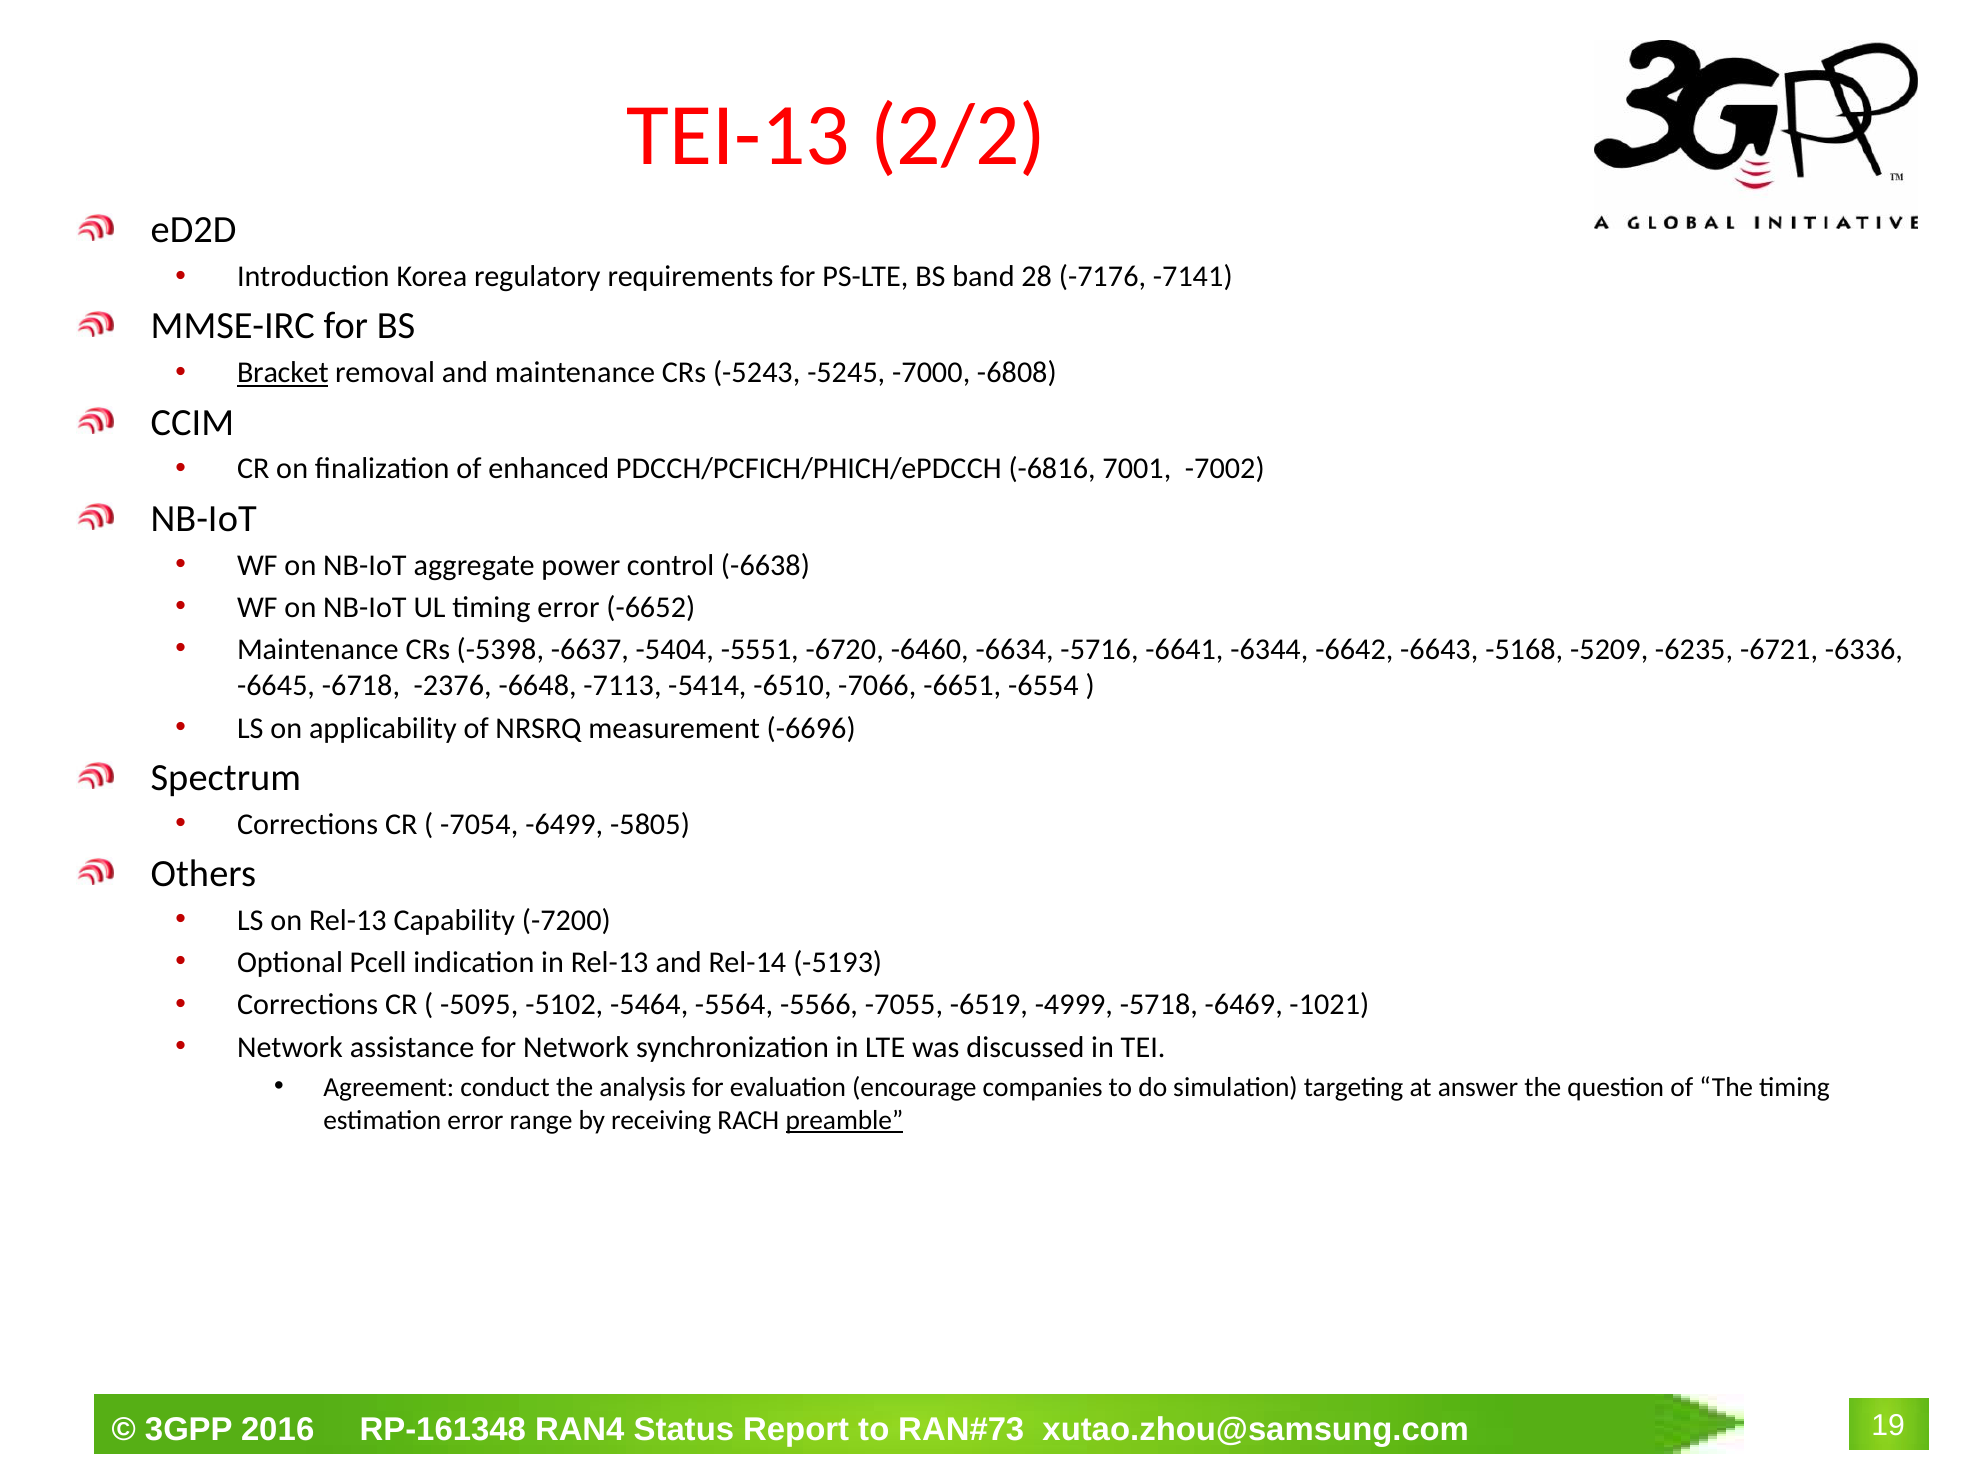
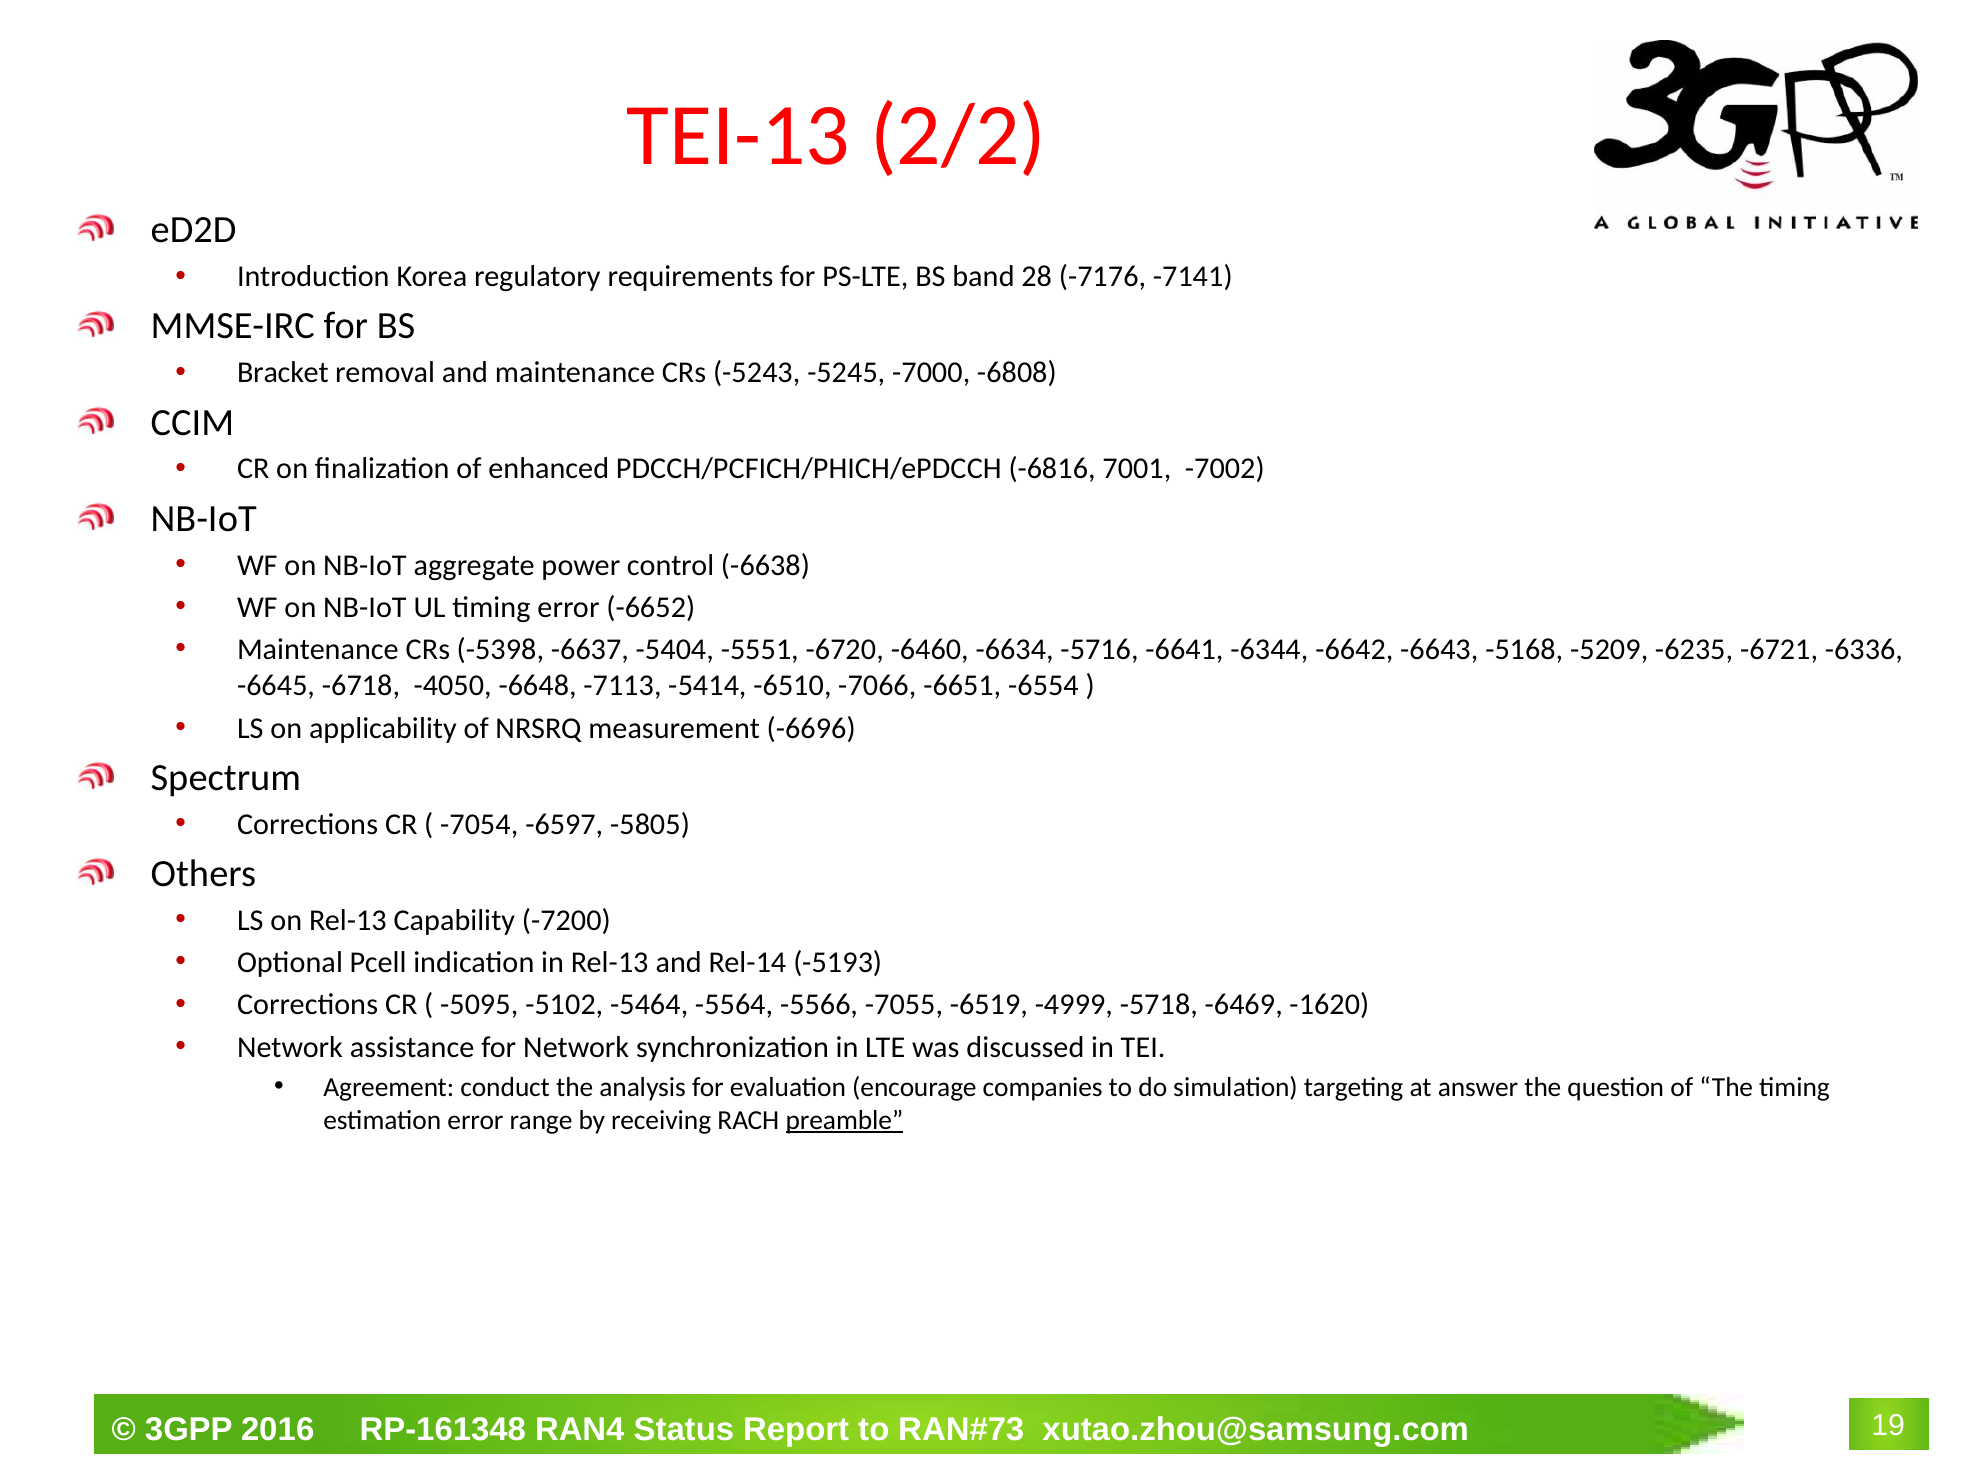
Bracket underline: present -> none (283, 373)
-2376: -2376 -> -4050 (453, 686)
-6499: -6499 -> -6597 (564, 824)
-1021: -1021 -> -1620 (1329, 1005)
